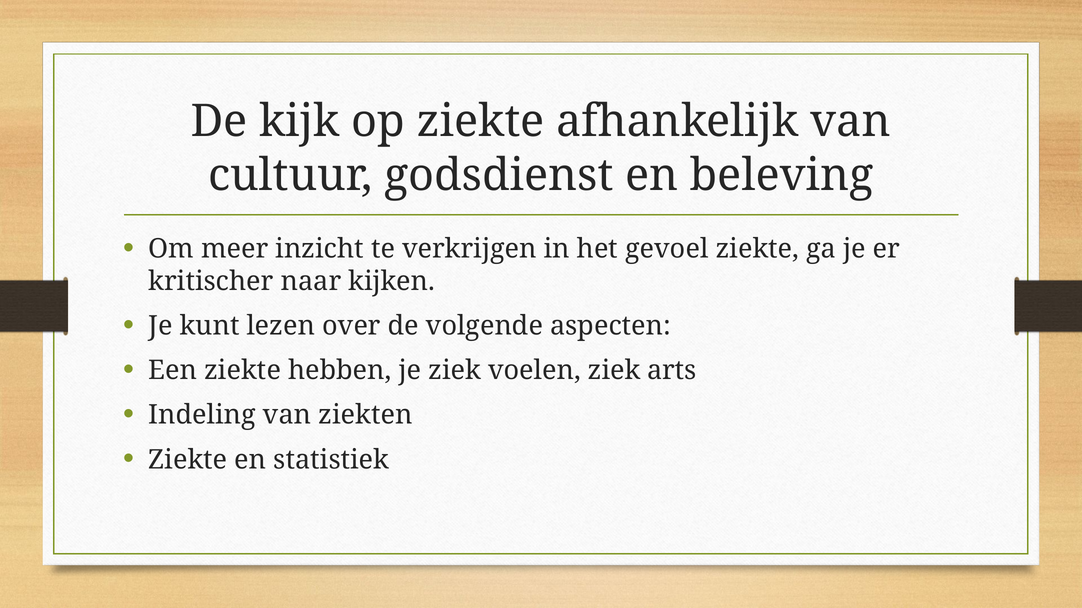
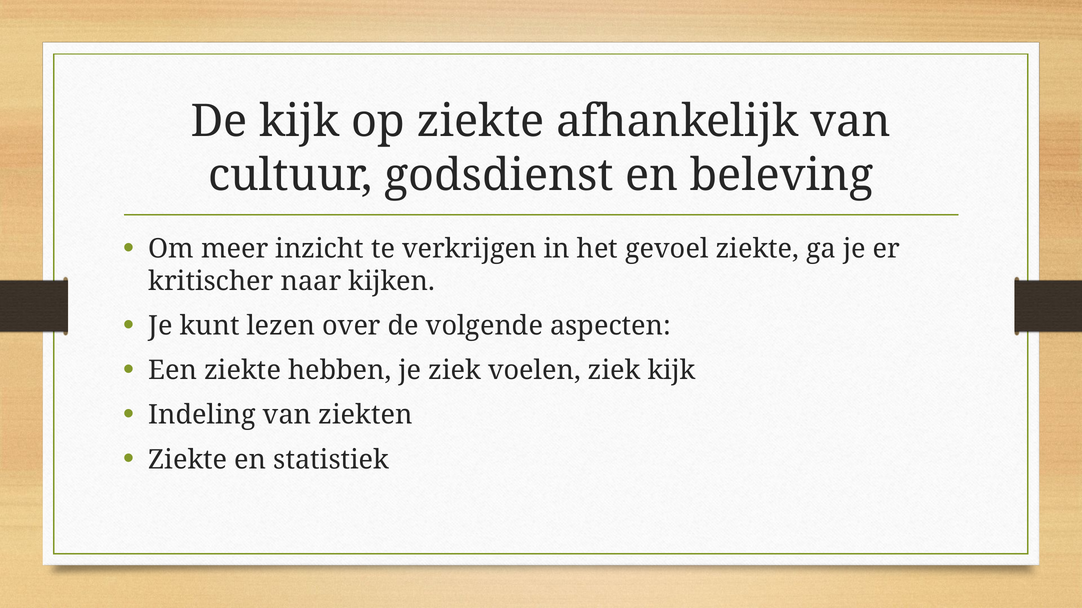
ziek arts: arts -> kijk (672, 371)
